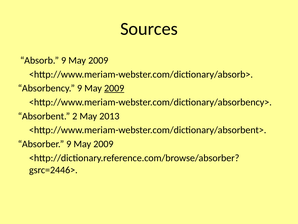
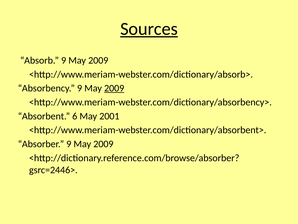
Sources underline: none -> present (149, 29)
2: 2 -> 6 (75, 116)
2013: 2013 -> 2001 (109, 116)
